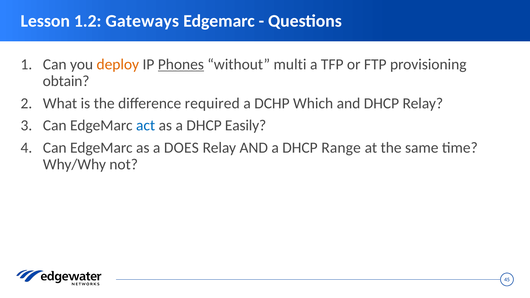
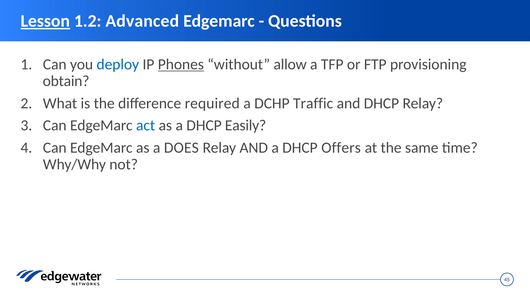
Lesson underline: none -> present (45, 21)
Gateways: Gateways -> Advanced (142, 21)
deploy colour: orange -> blue (118, 64)
multi: multi -> allow (290, 64)
Which: Which -> Traffic (313, 103)
Range: Range -> Offers (341, 148)
